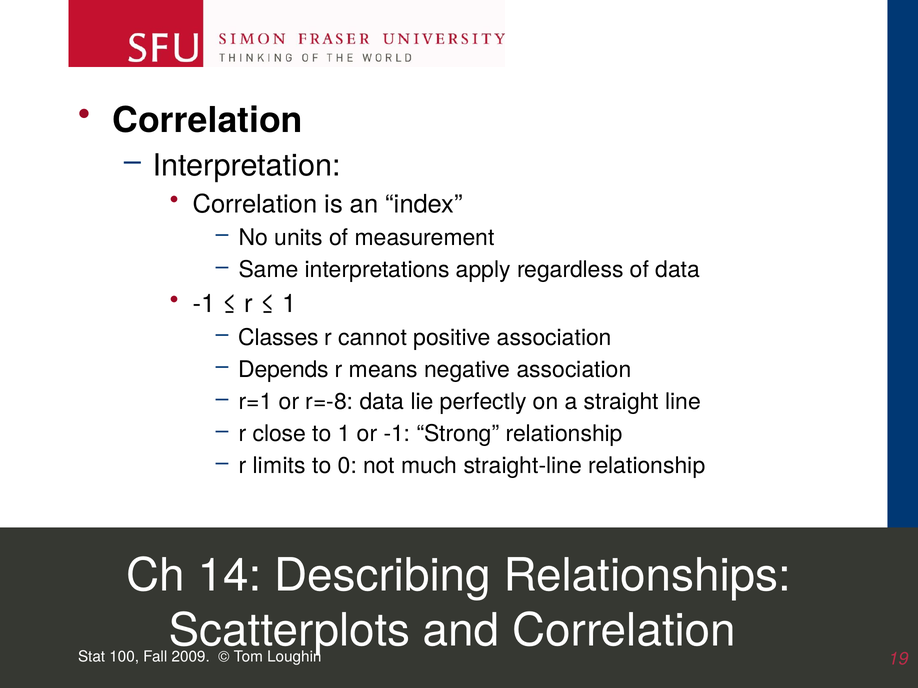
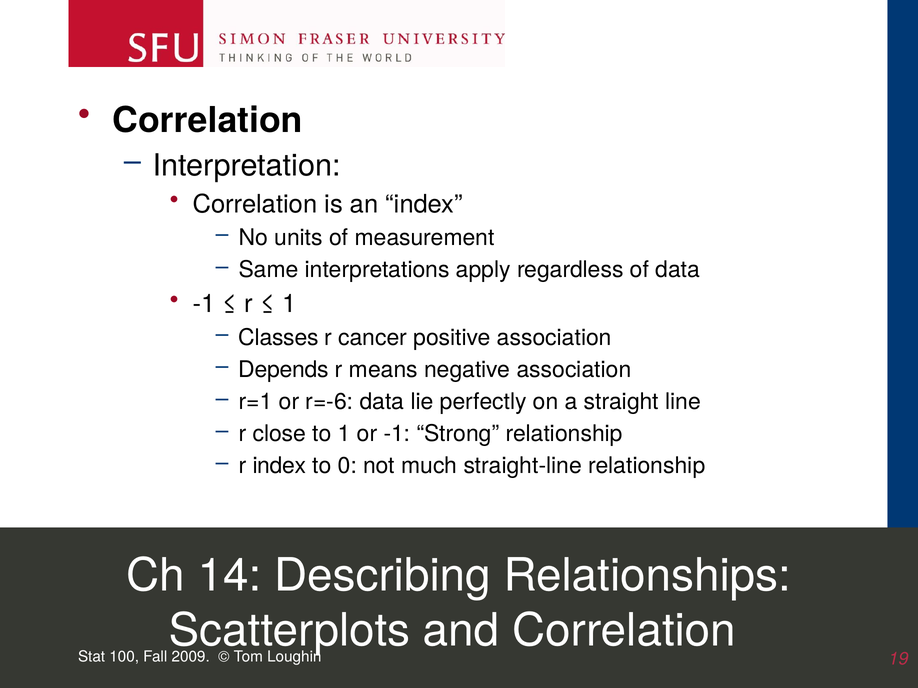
cannot: cannot -> cancer (373, 338)
r=-8: r=-8 -> r=-6 (329, 402)
r limits: limits -> index (279, 466)
